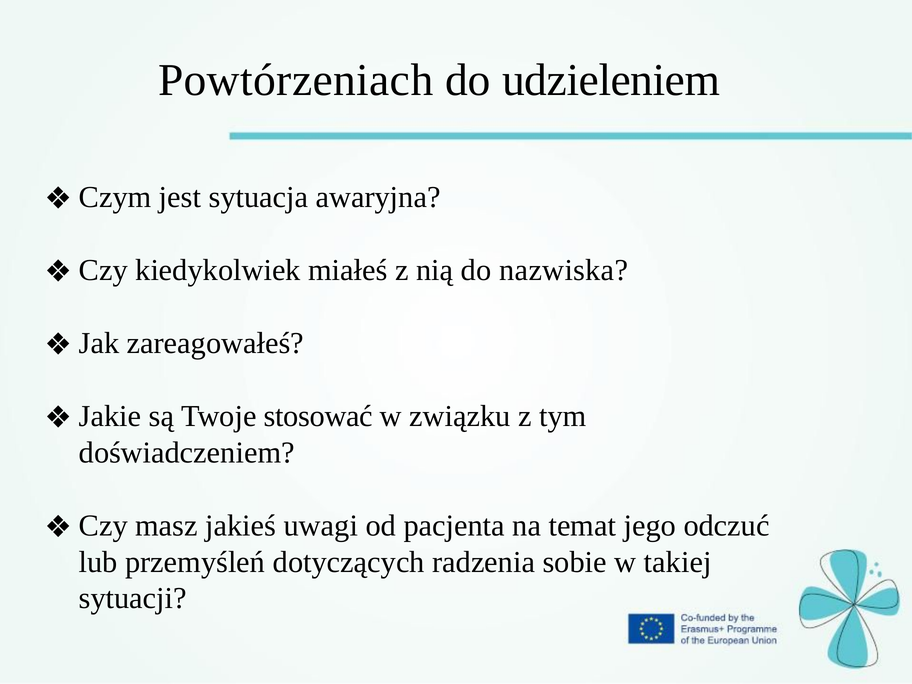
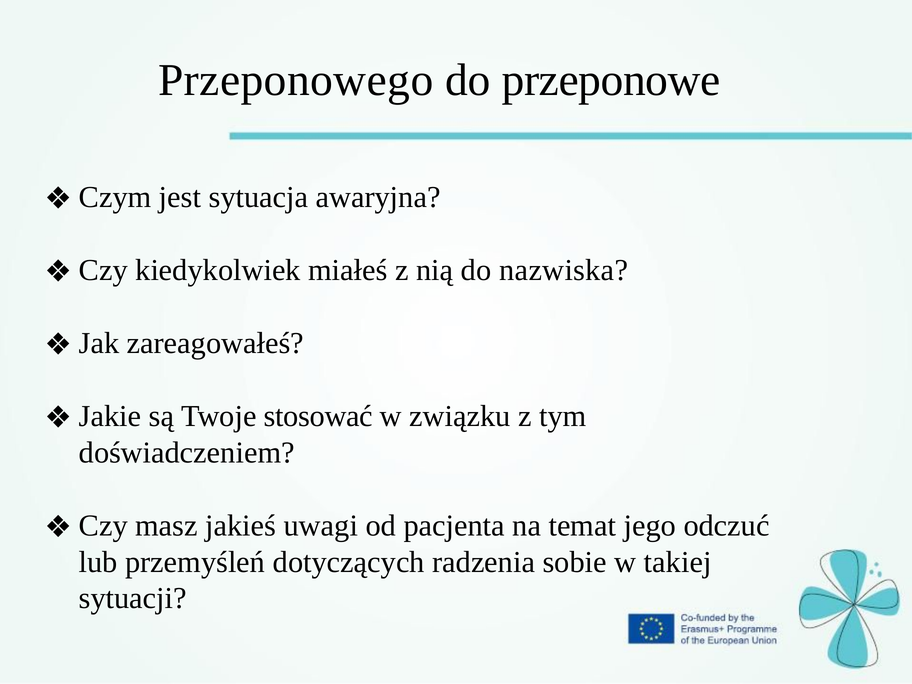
Powtórzeniach: Powtórzeniach -> Przeponowego (296, 80)
udzieleniem: udzieleniem -> przeponowe (611, 80)
